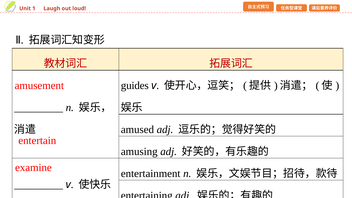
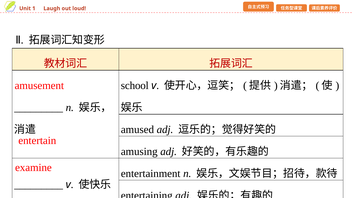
guides: guides -> school (135, 85)
